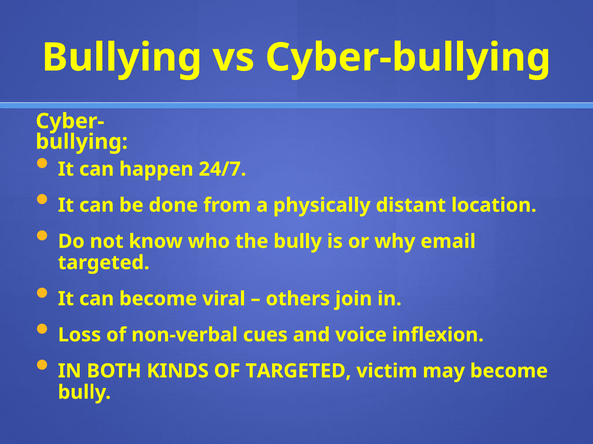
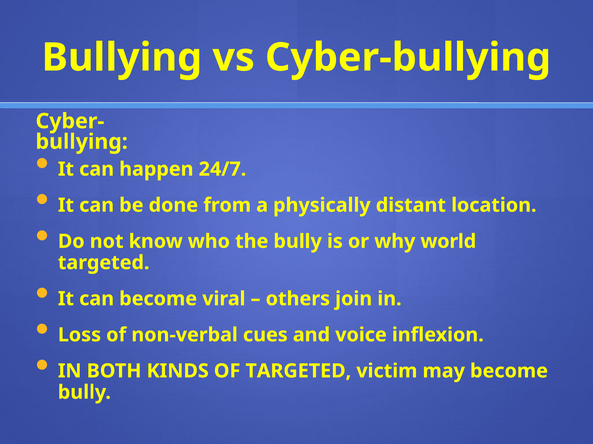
email: email -> world (448, 242)
